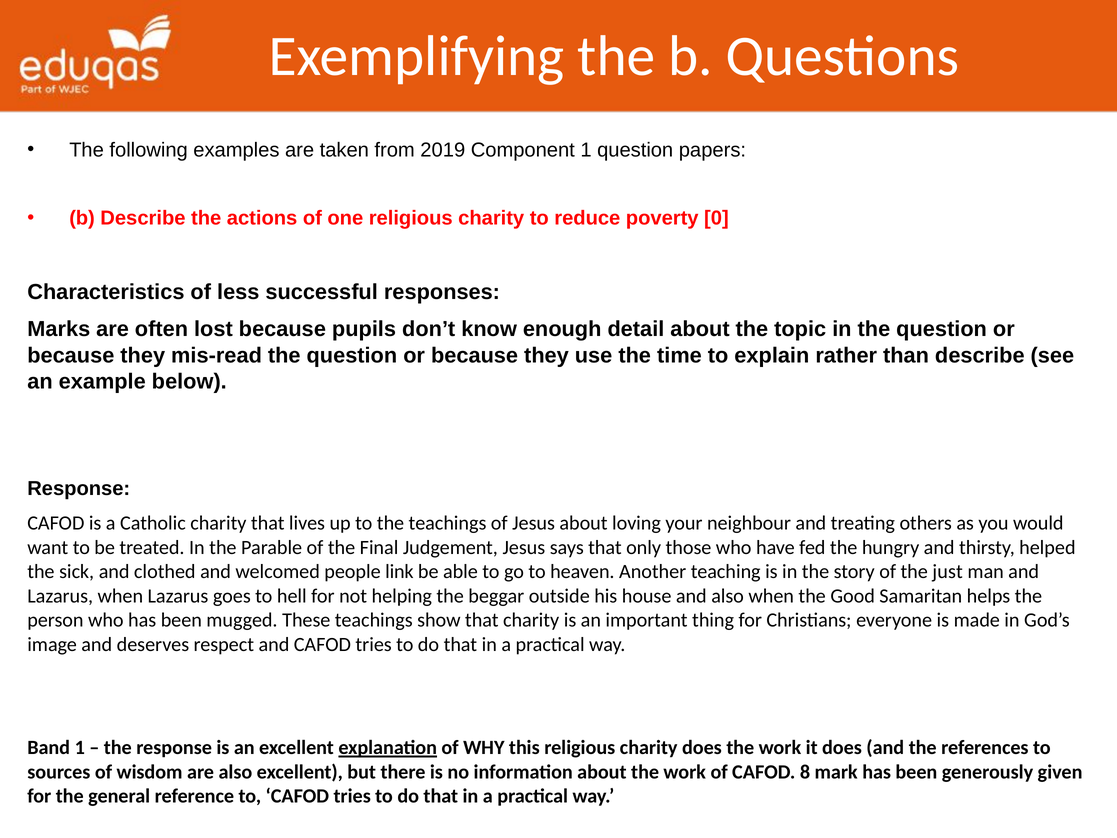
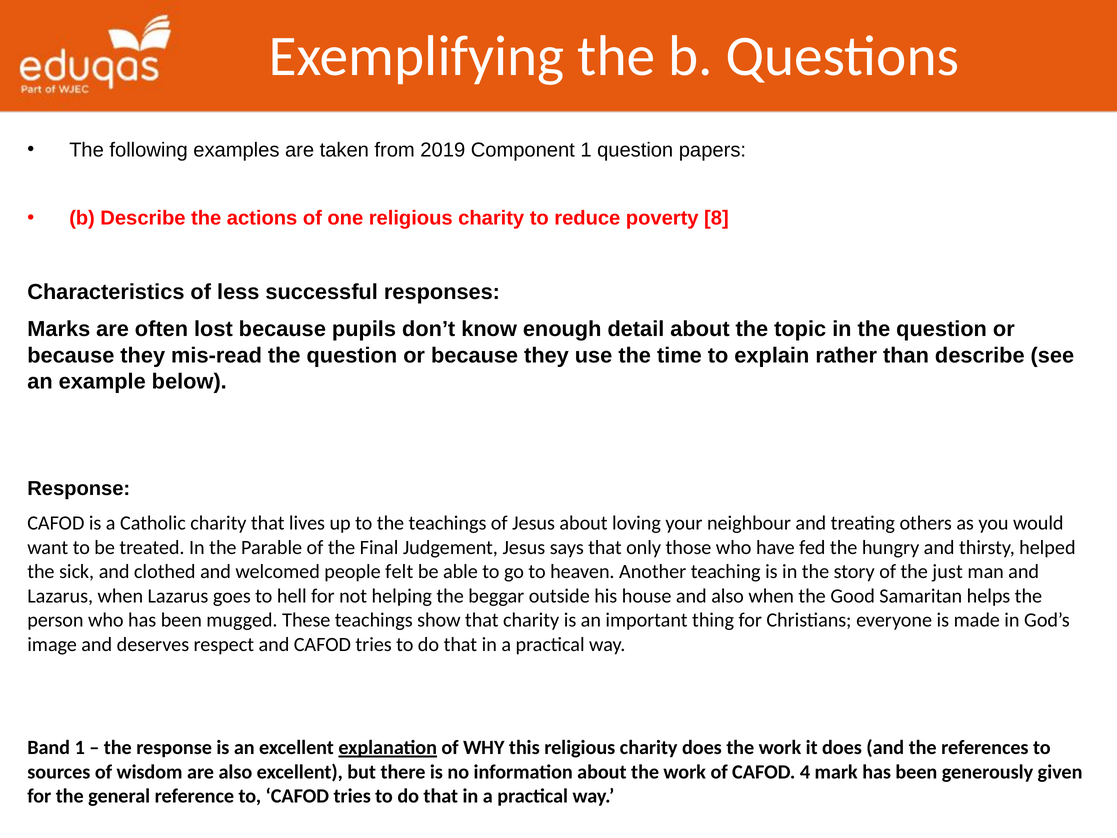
0: 0 -> 8 (716, 218)
link: link -> felt (399, 572)
8: 8 -> 4 (805, 772)
